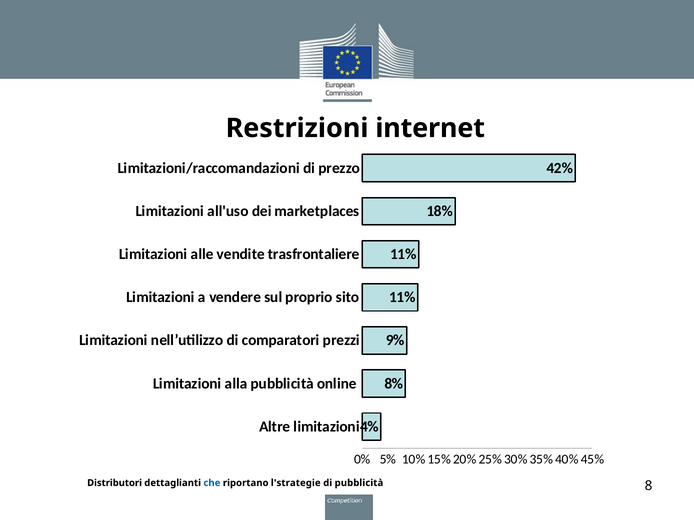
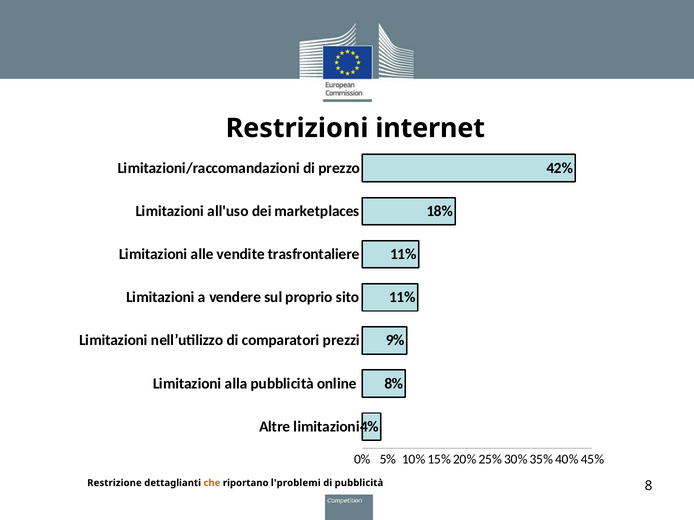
Distributori: Distributori -> Restrizione (114, 483)
che colour: blue -> orange (212, 483)
l'strategie: l'strategie -> l'problemi (296, 483)
